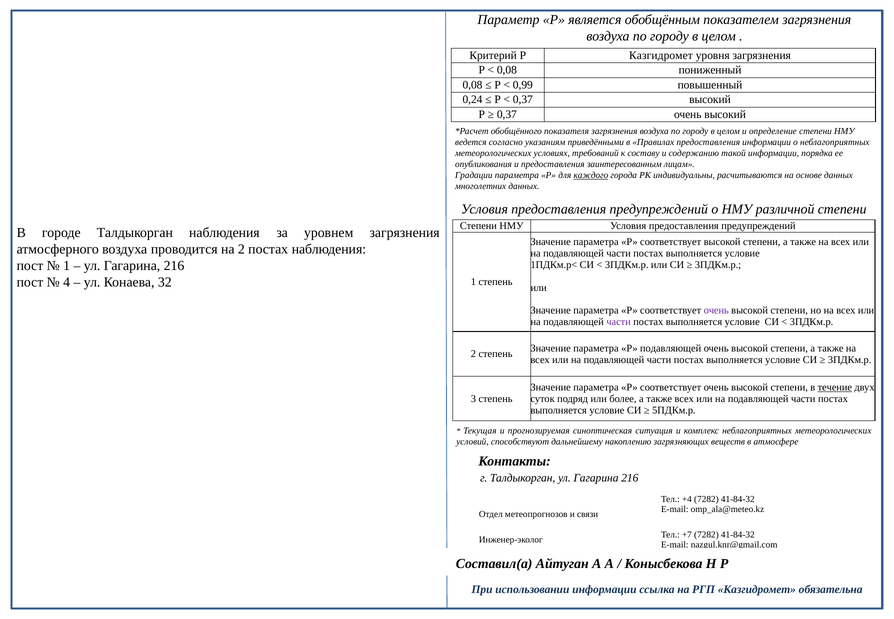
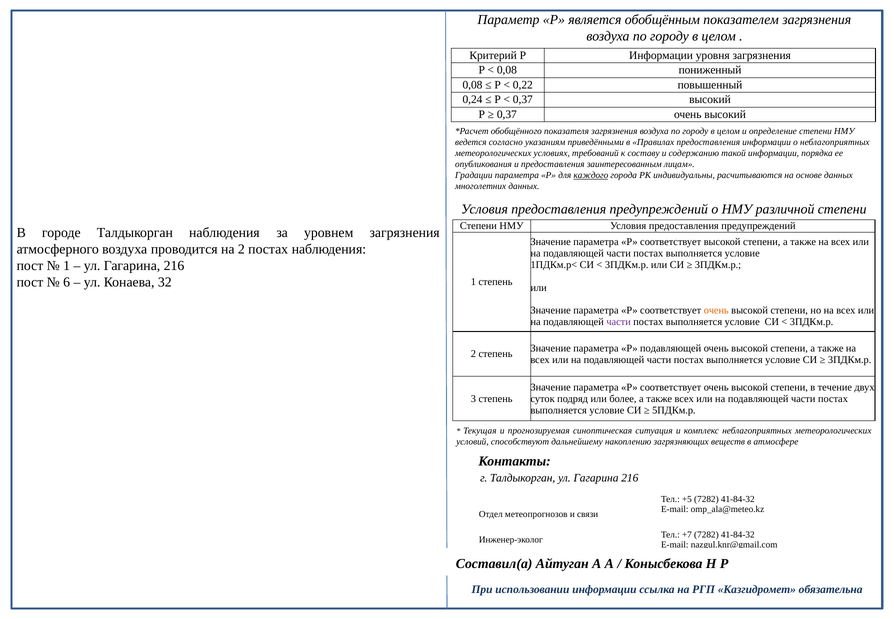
Р Казгидромет: Казгидромет -> Информации (661, 55)
0,99: 0,99 -> 0,22 (523, 85)
4: 4 -> 6 (67, 282)
очень colour: purple -> orange (716, 310)
течение underline: present -> none (835, 387)
+4: +4 -> +5 (687, 499)
